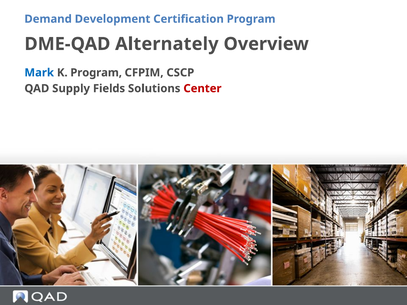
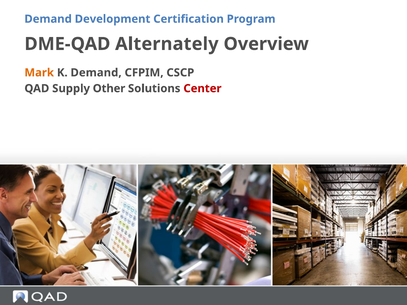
Mark colour: blue -> orange (39, 73)
K Program: Program -> Demand (96, 73)
Fields: Fields -> Other (109, 89)
